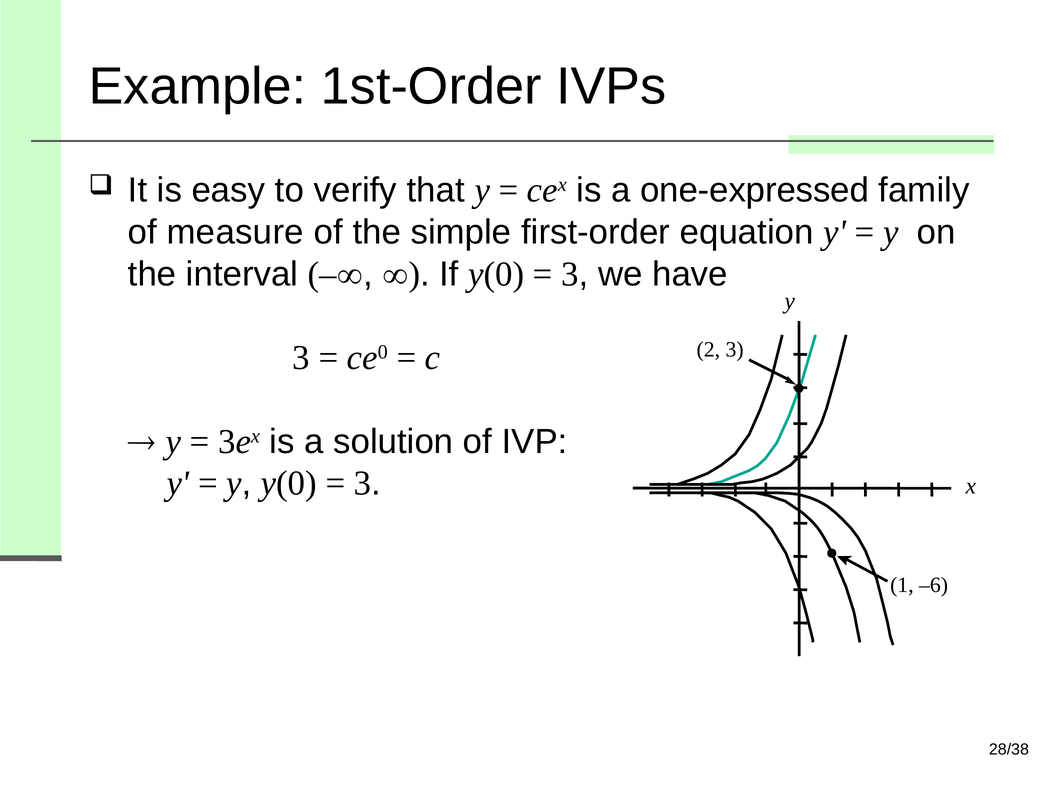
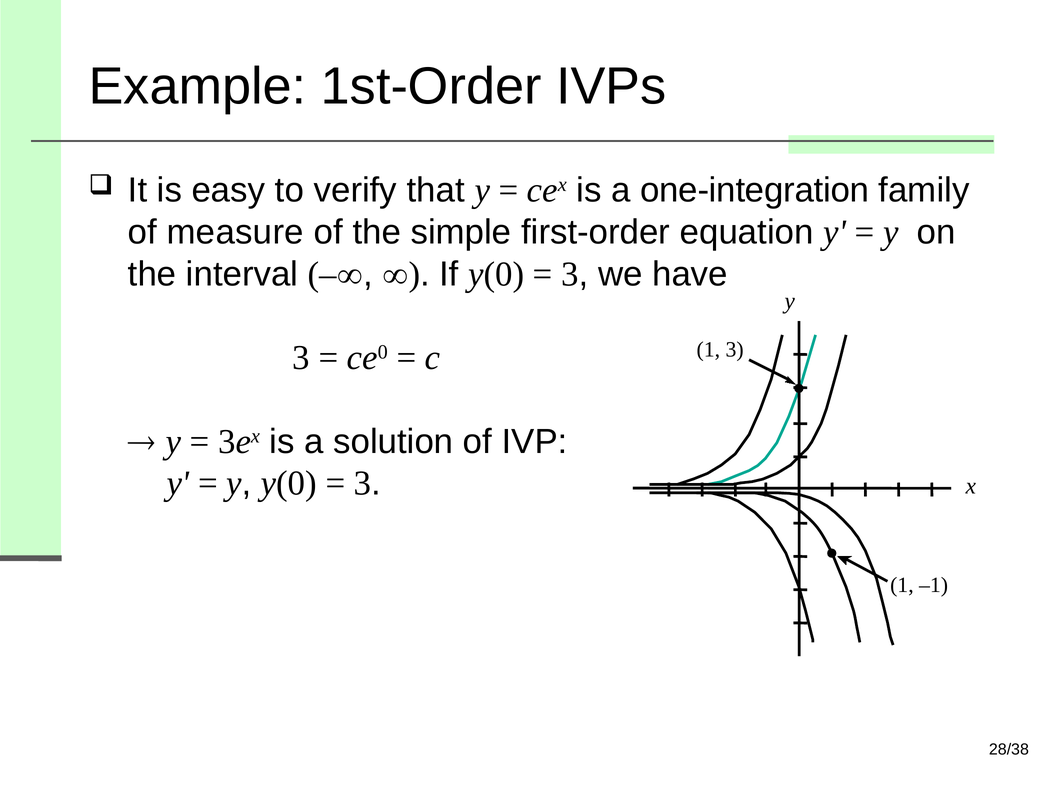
one-expressed: one-expressed -> one-integration (755, 190)
2: 2 -> 1 (708, 349)
–6: –6 -> –1 (934, 584)
